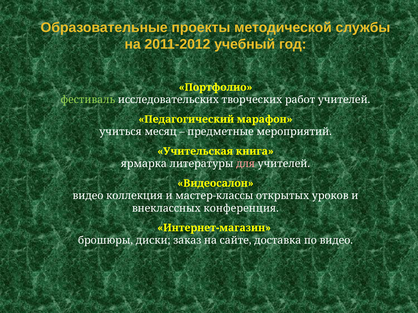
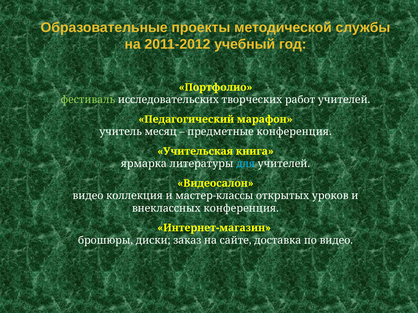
учиться: учиться -> учитель (121, 132)
предметные мероприятий: мероприятий -> конференция (294, 132)
для colour: pink -> light blue (246, 164)
